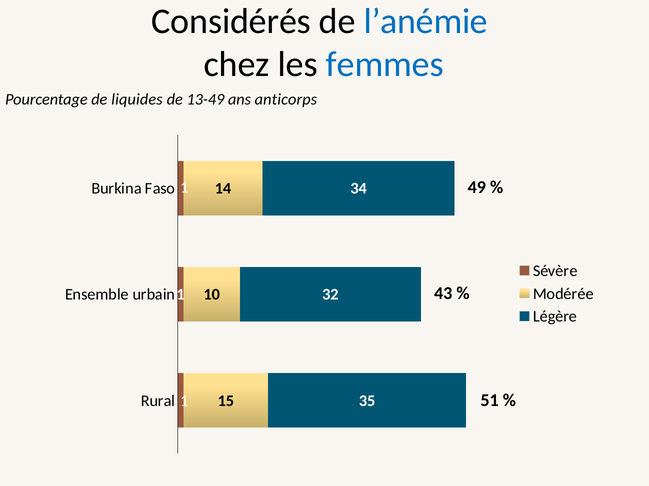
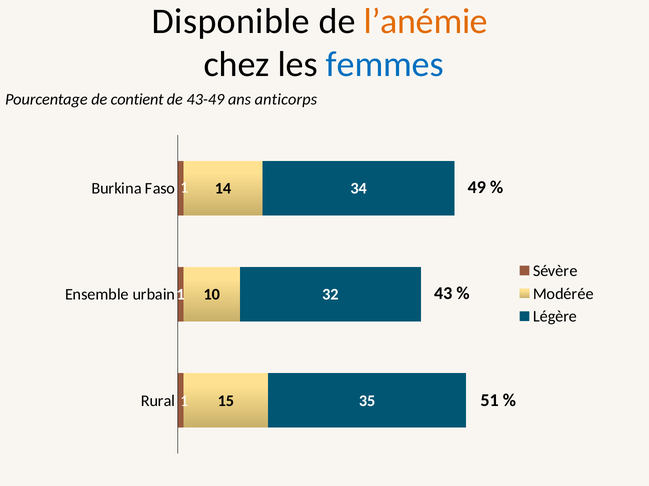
Considérés: Considérés -> Disponible (231, 21)
l’anémie colour: blue -> orange (426, 21)
liquides: liquides -> contient (137, 100)
13-49: 13-49 -> 43-49 (205, 100)
